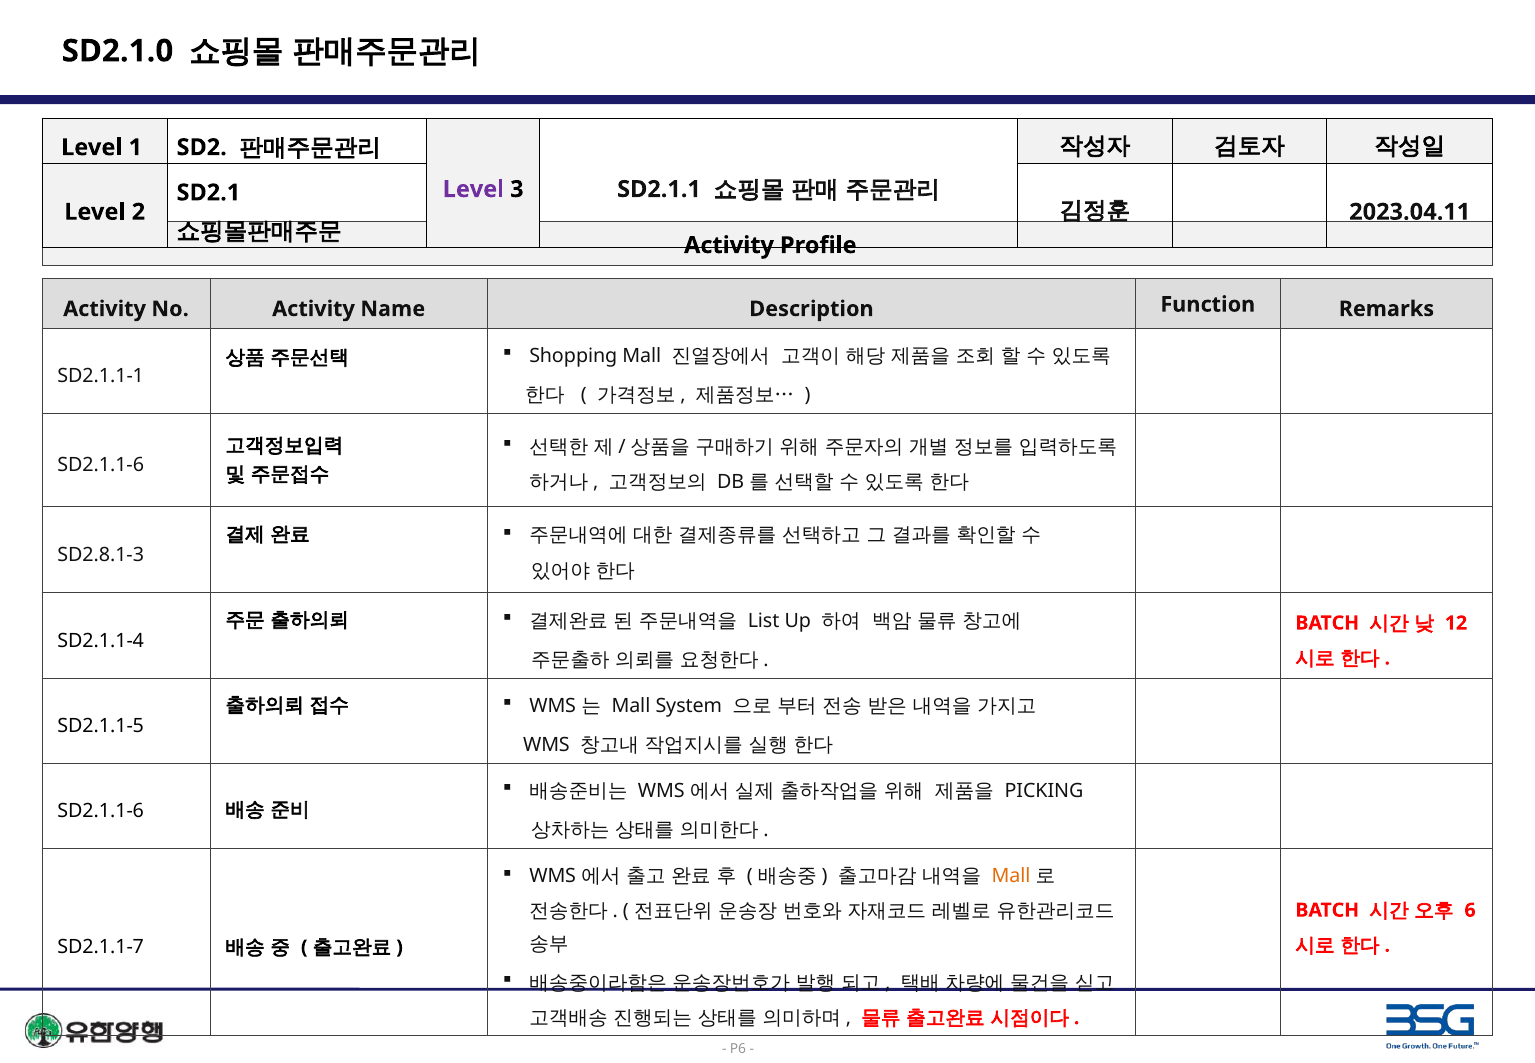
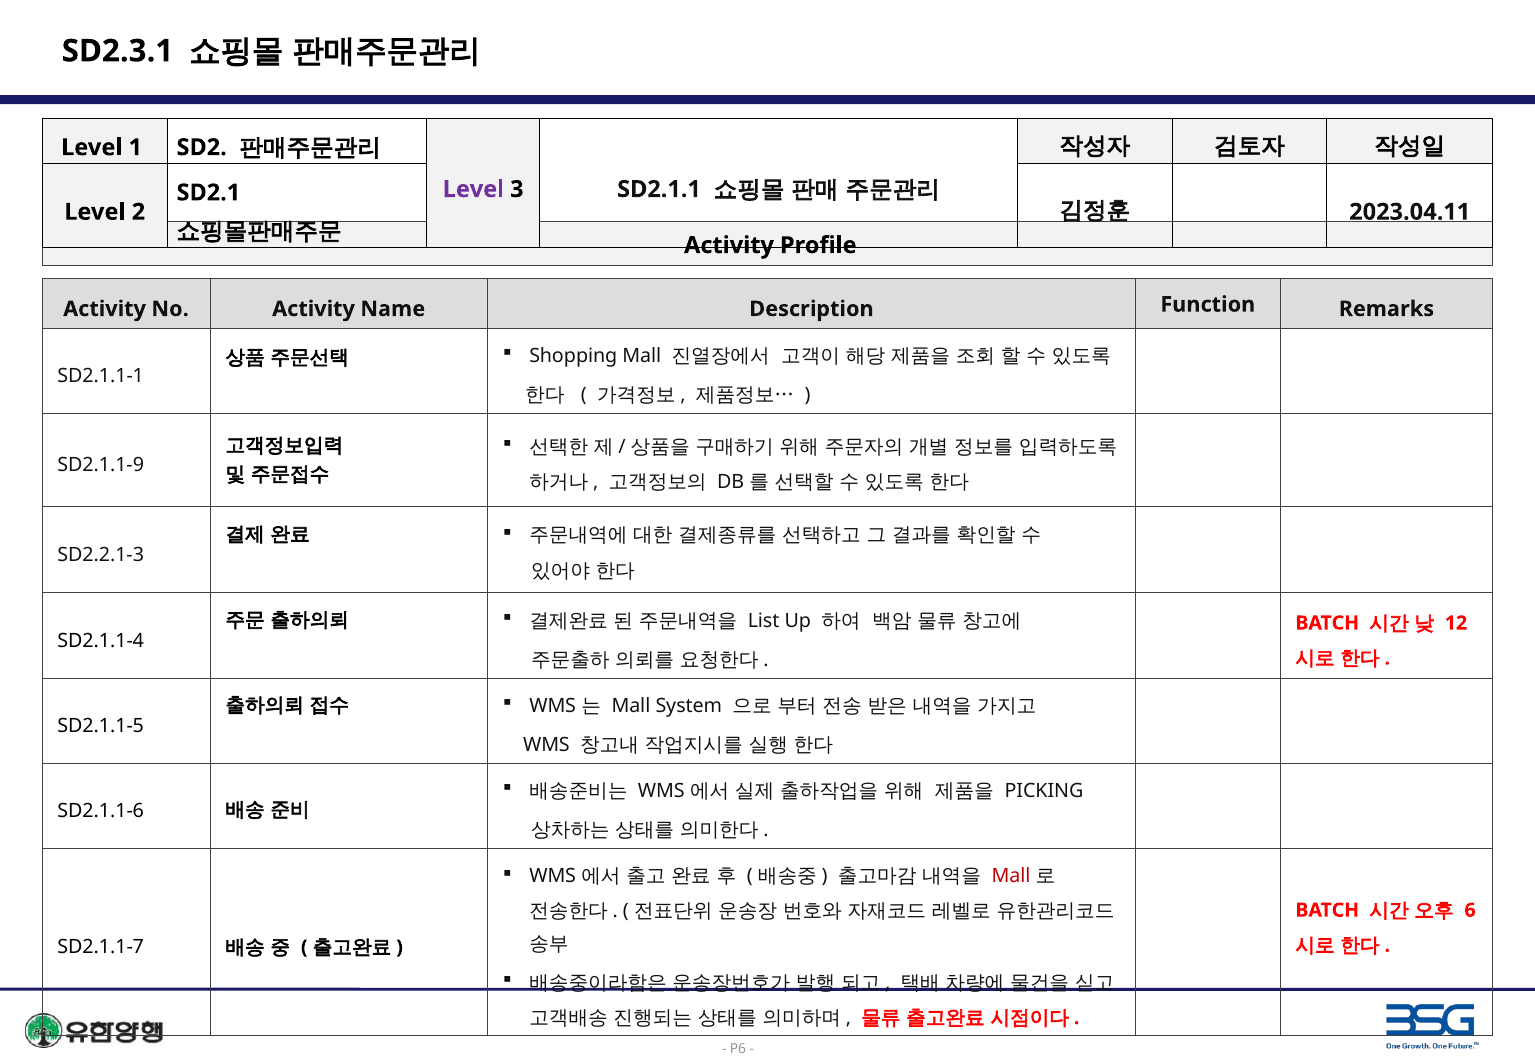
SD2.1.0: SD2.1.0 -> SD2.3.1 (118, 51)
SD2.1.1-6: SD2.1.1-6 -> SD2.1.1-9 (101, 465)
SD2.8.1-3: SD2.8.1-3 -> SD2.2.1-3 (101, 555)
Mall colour: orange -> red (1011, 876)
